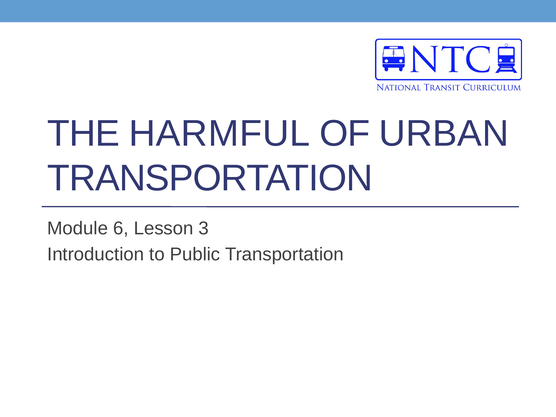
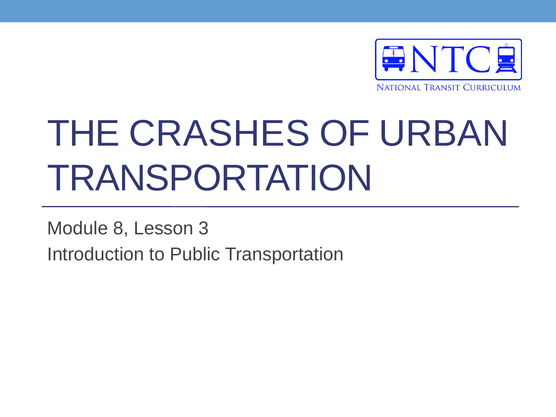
HARMFUL: HARMFUL -> CRASHES (219, 134)
6: 6 -> 8 (121, 228)
